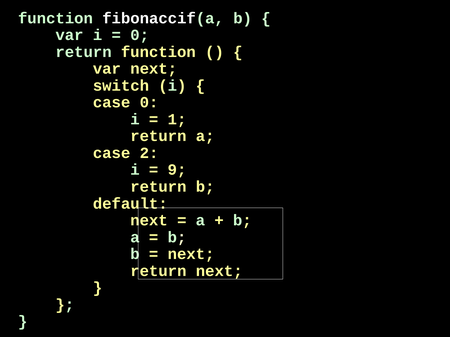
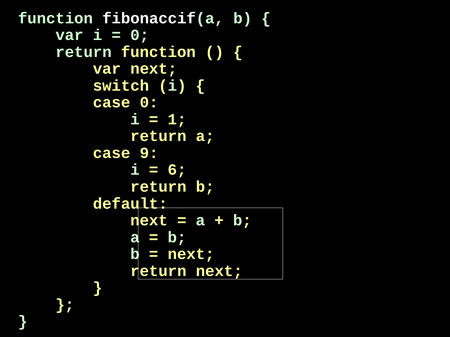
2: 2 -> 9 (149, 153)
9: 9 -> 6 (177, 170)
